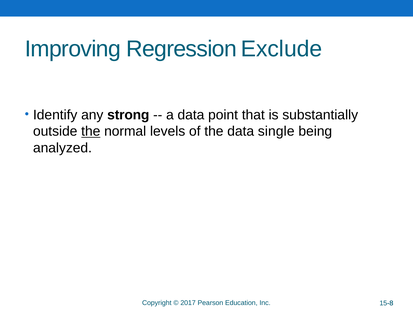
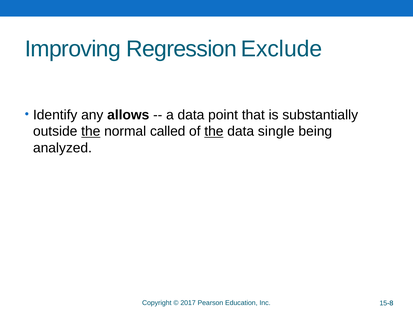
strong: strong -> allows (128, 115)
levels: levels -> called (168, 131)
the underline: none -> present (214, 131)
